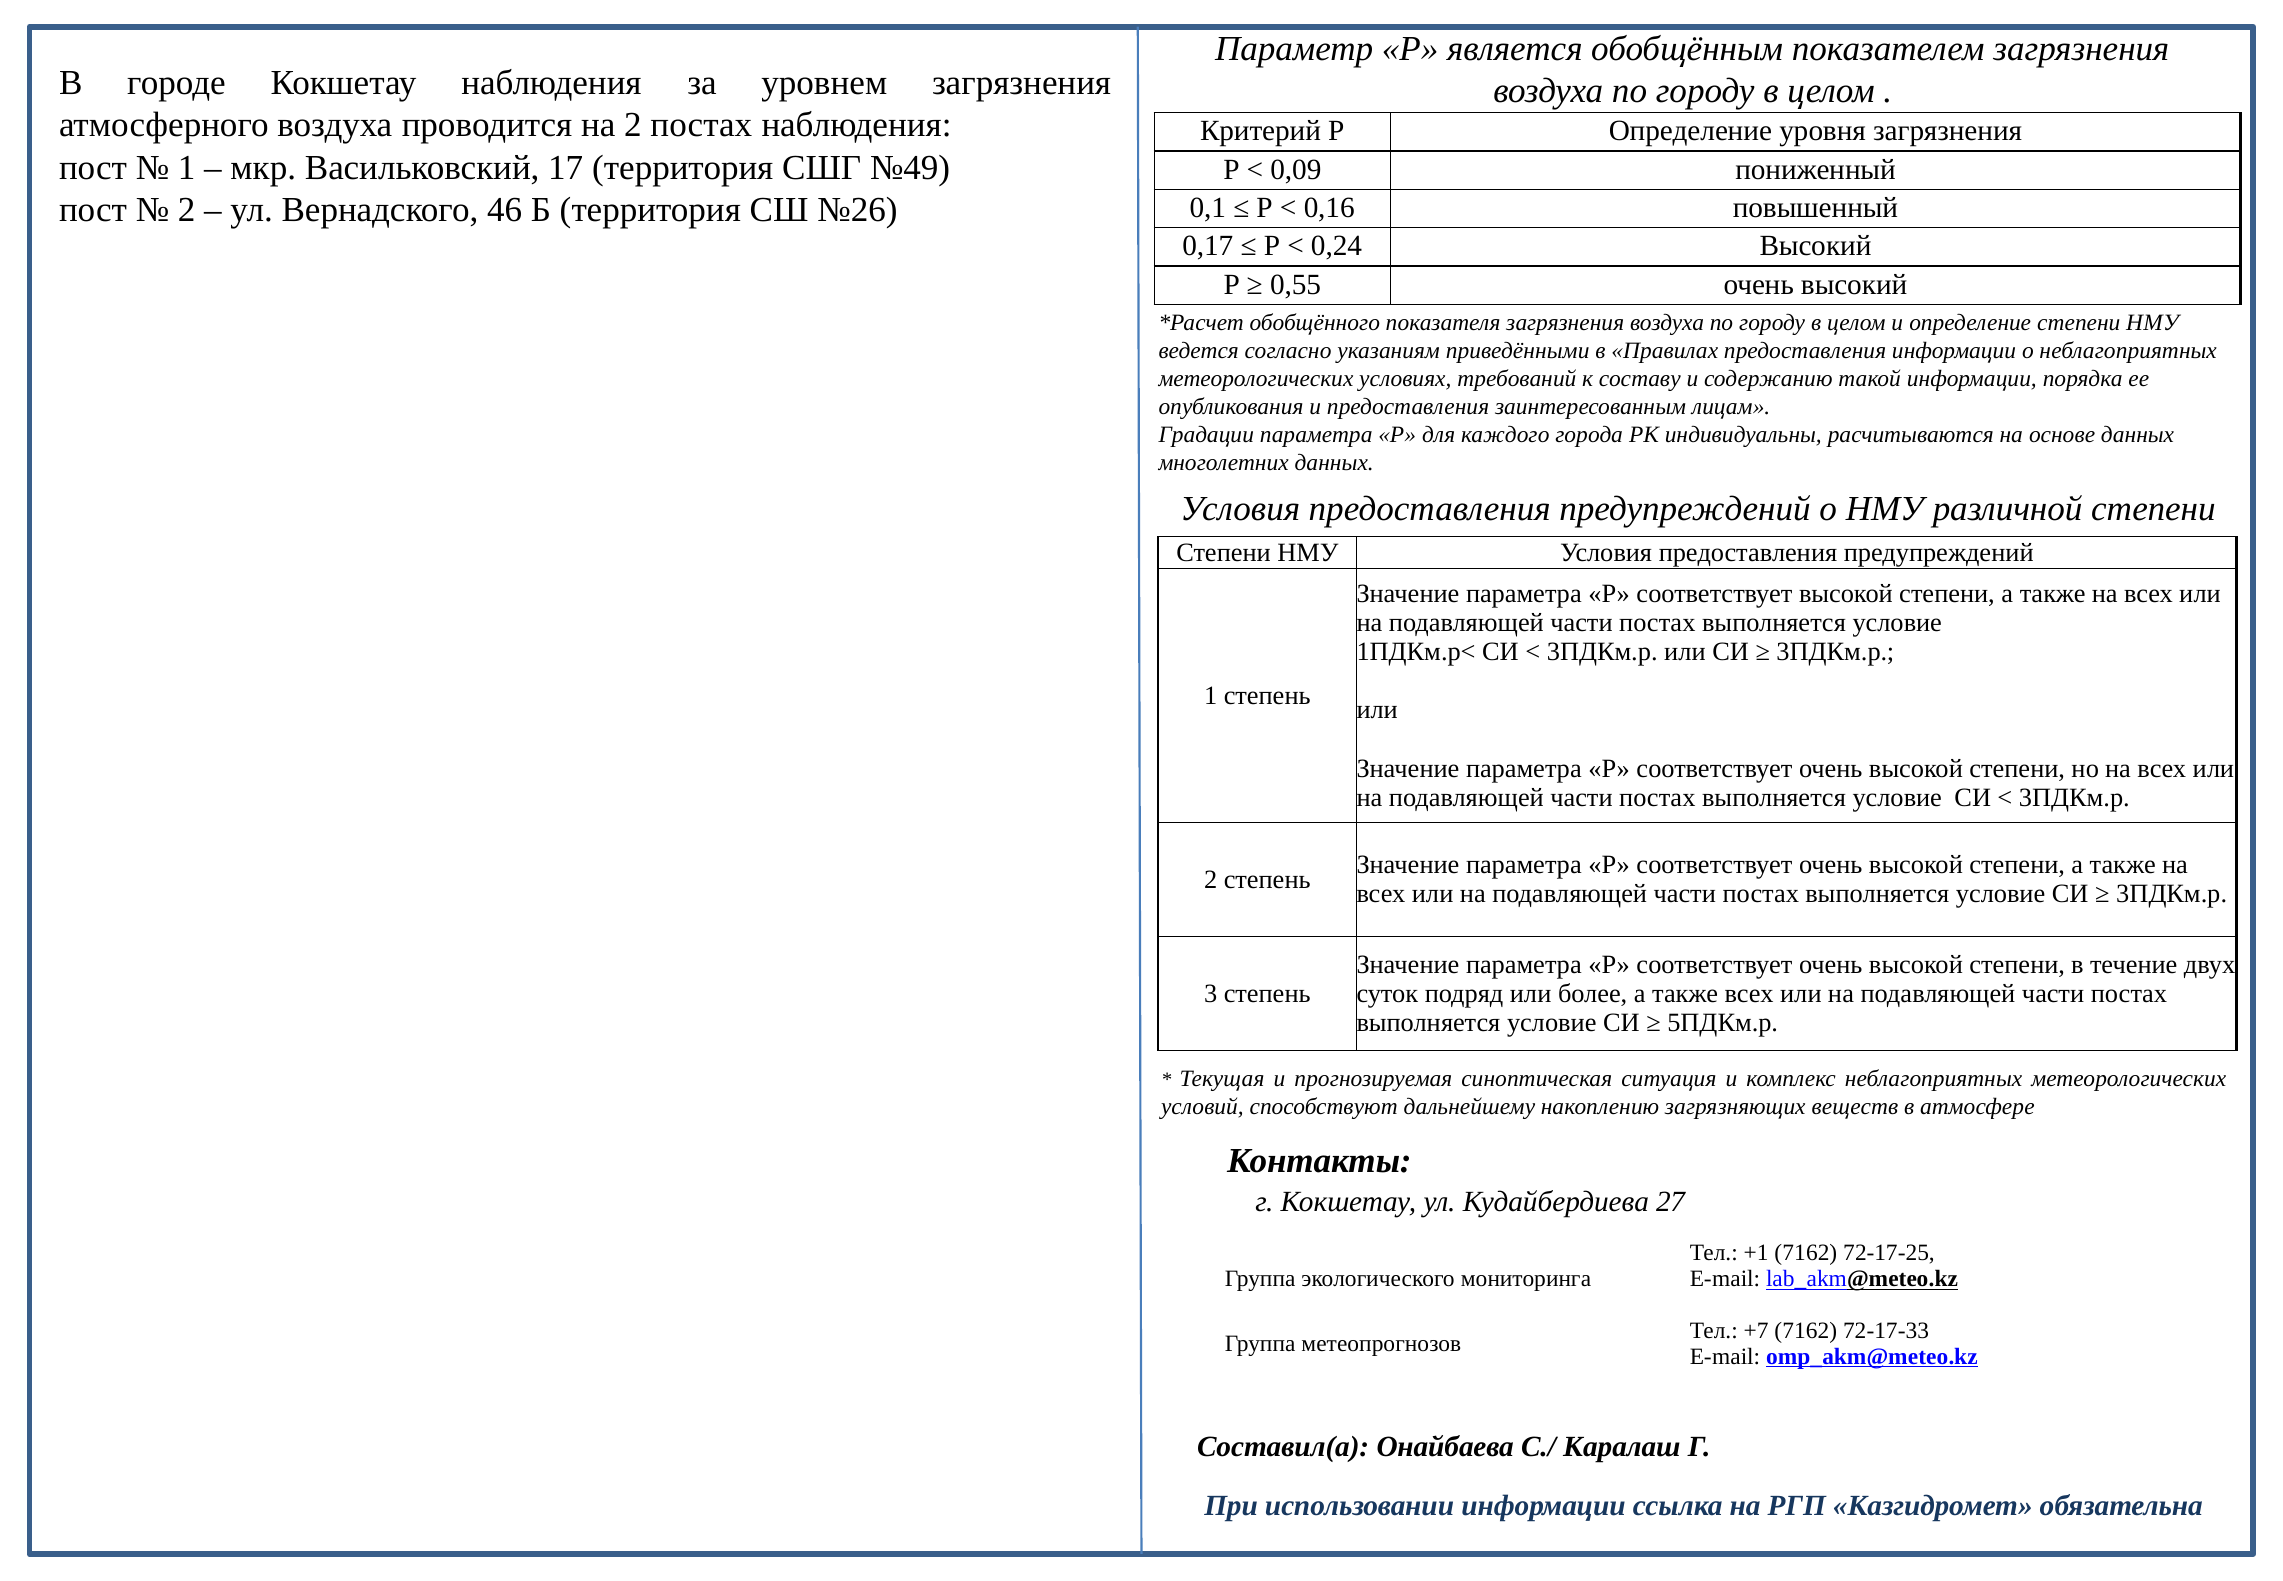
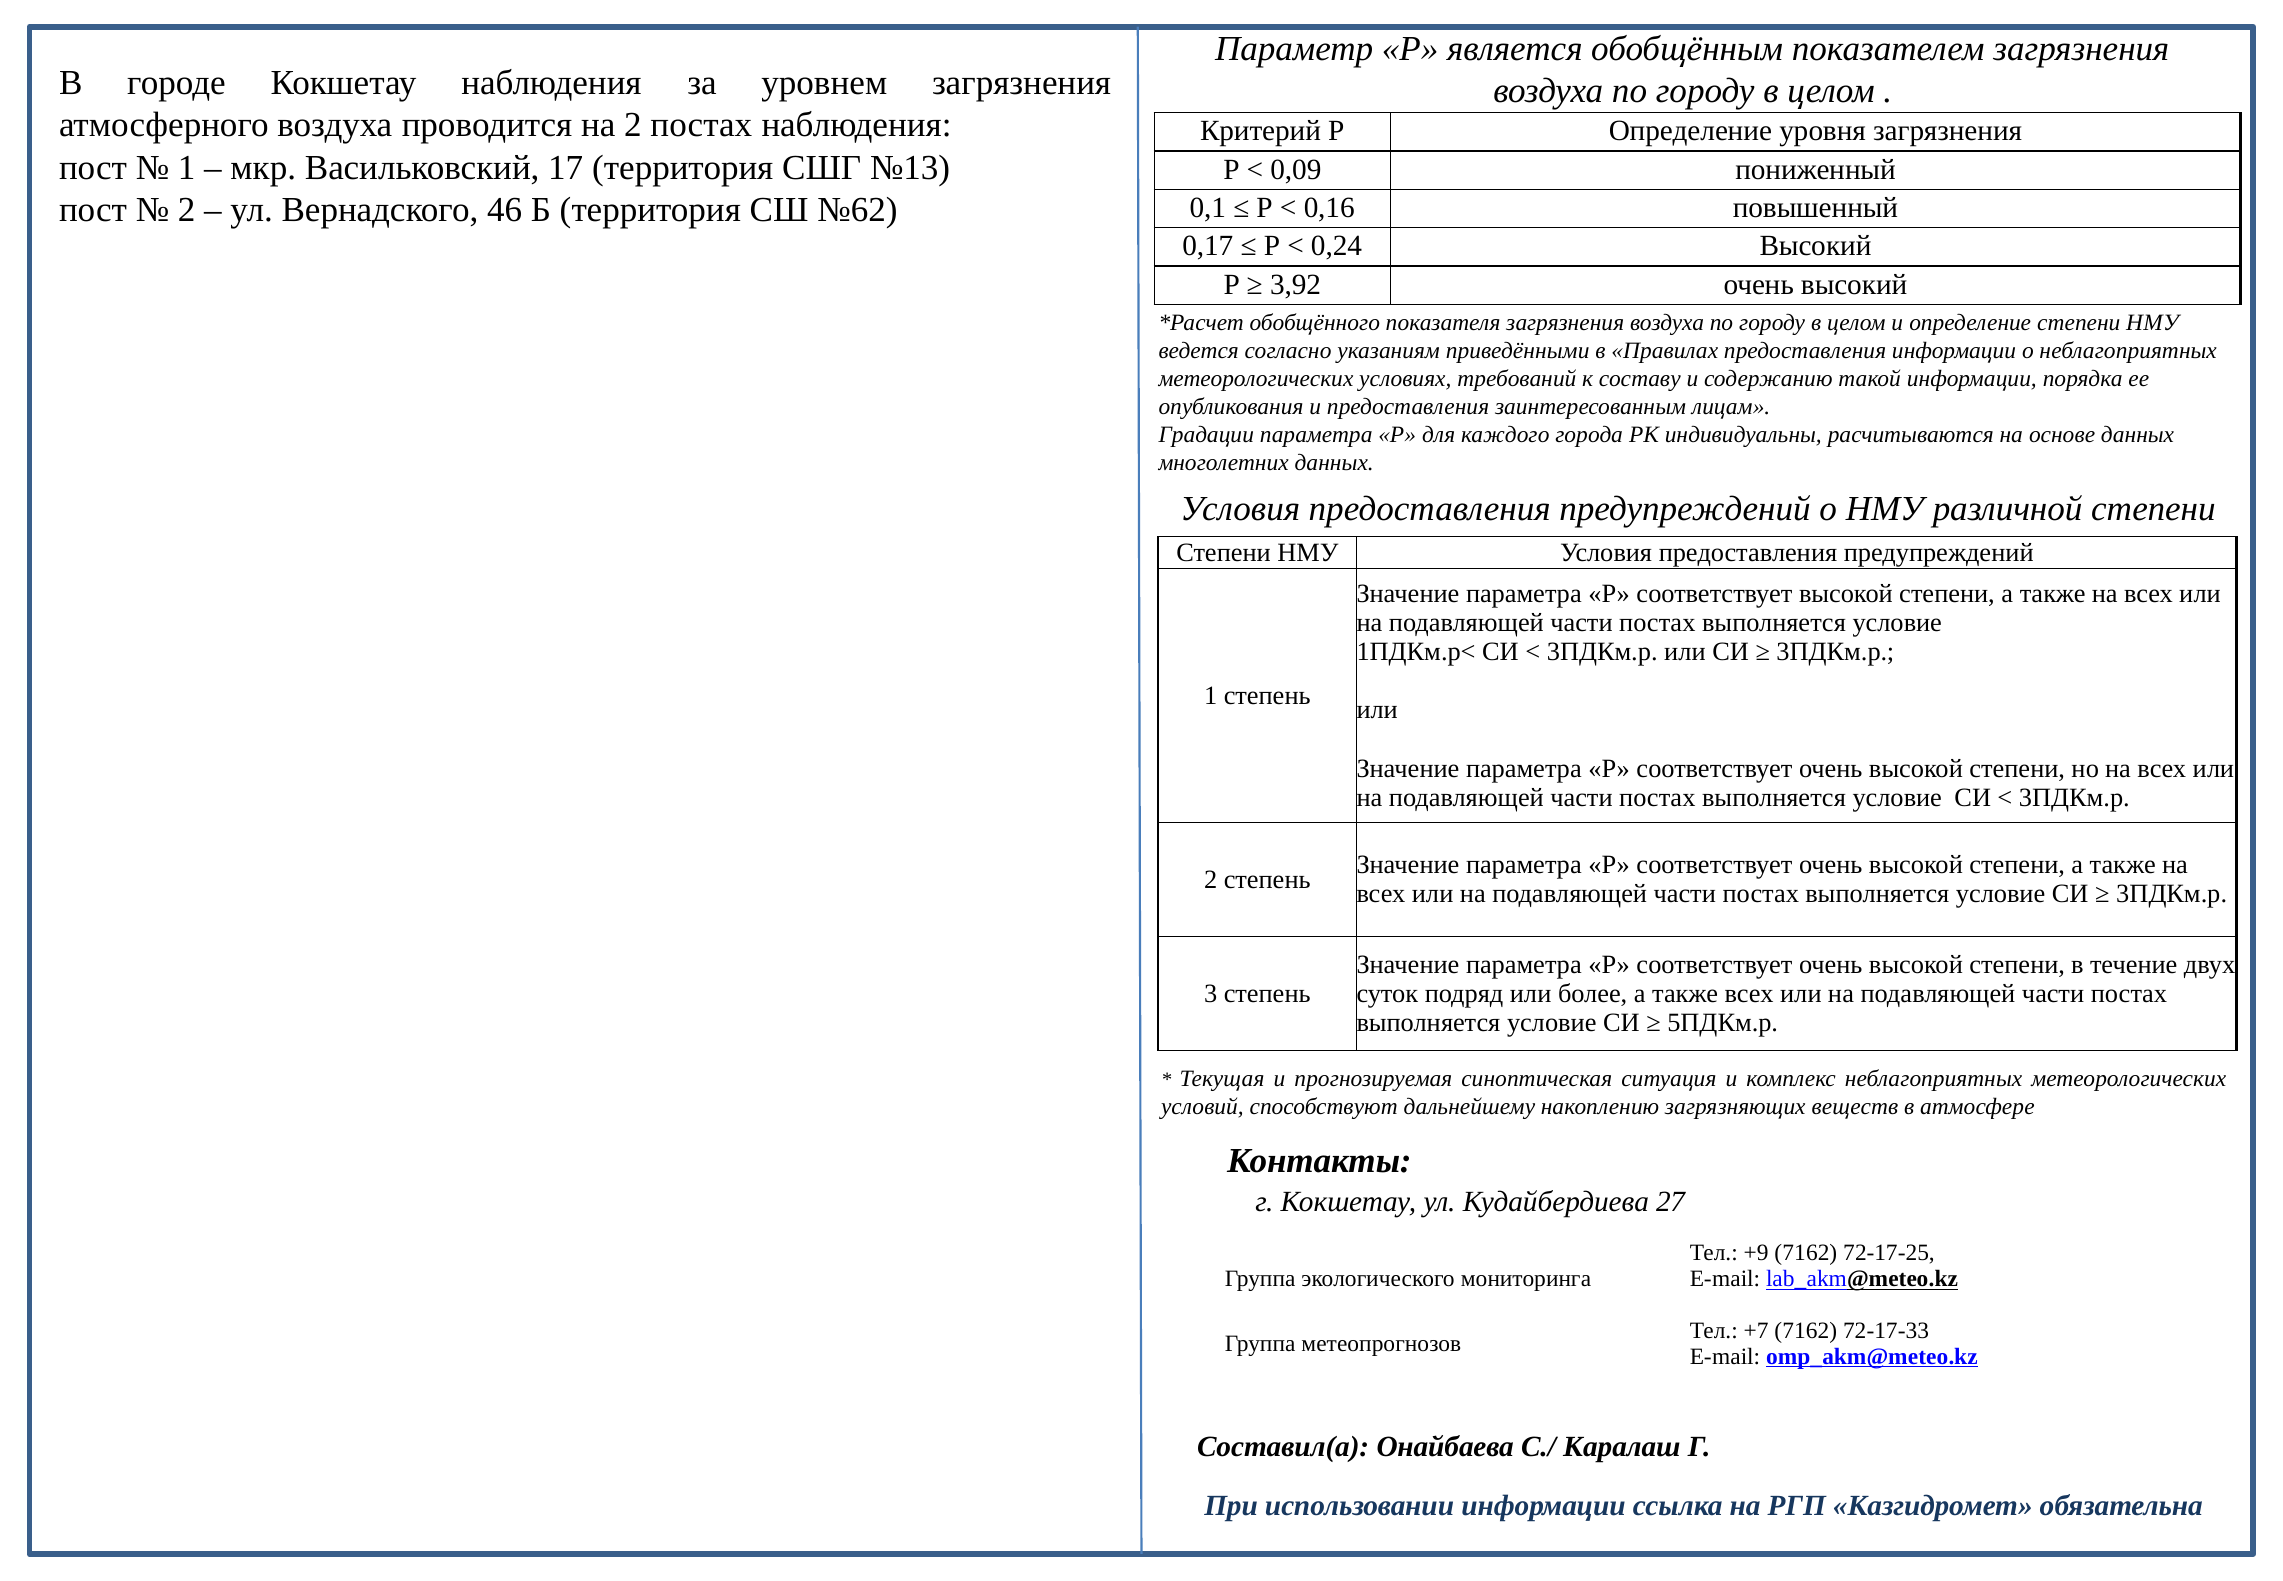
№49: №49 -> №13 (910, 167)
№26: №26 -> №62 (857, 210)
0,55: 0,55 -> 3,92 (1296, 285)
+1: +1 -> +9 (1756, 1253)
